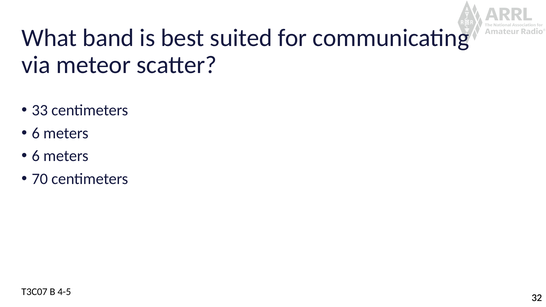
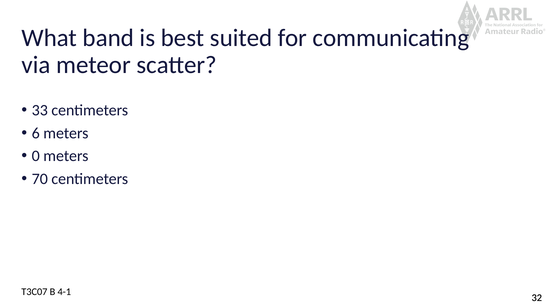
6: 6 -> 0 (36, 156)
4-5: 4-5 -> 4-1 (64, 292)
